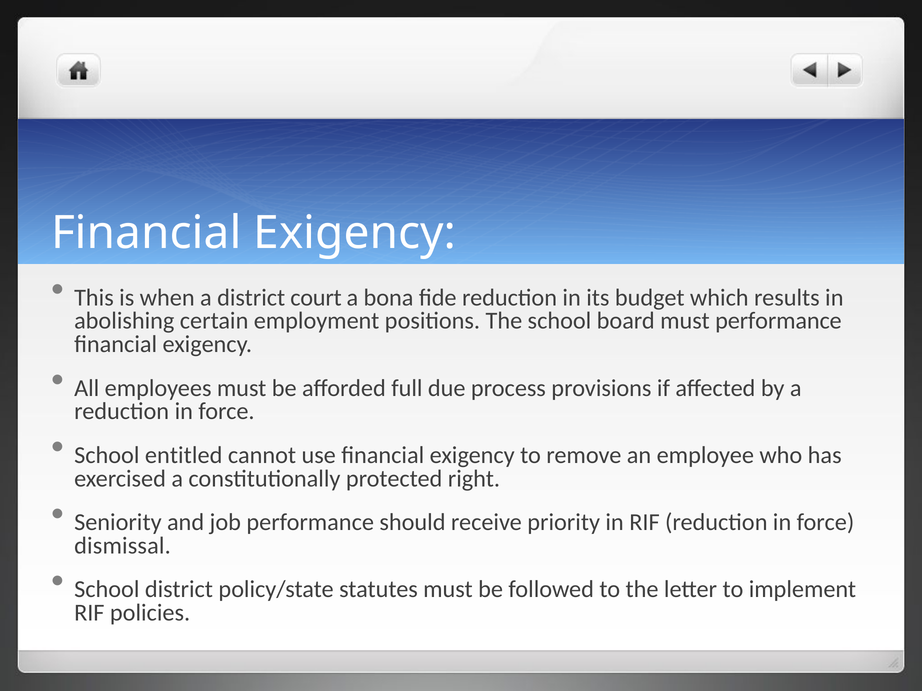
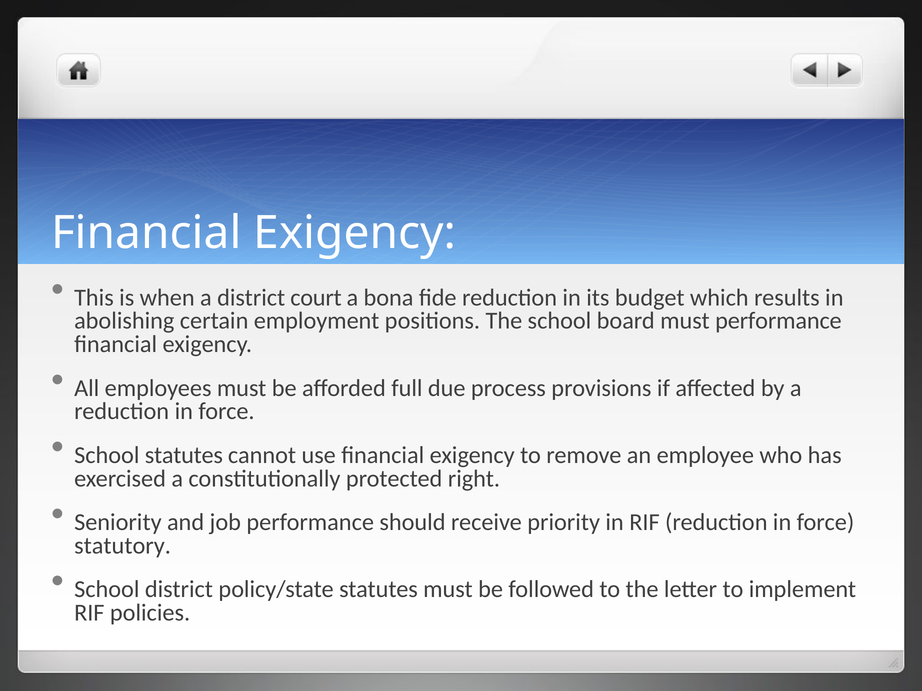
School entitled: entitled -> statutes (184, 456)
dismissal: dismissal -> statutory (123, 546)
